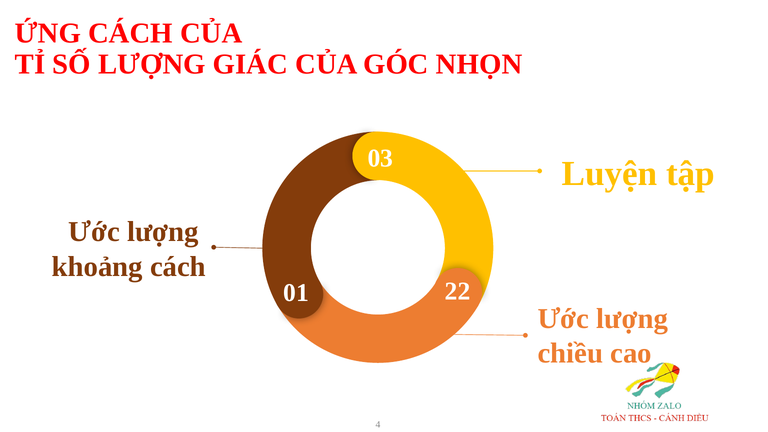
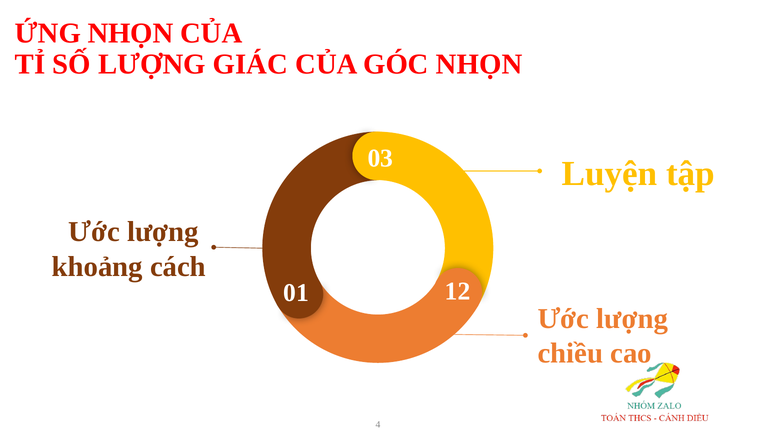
ỨNG CÁCH: CÁCH -> NHỌN (131, 33)
22: 22 -> 12 (458, 292)
